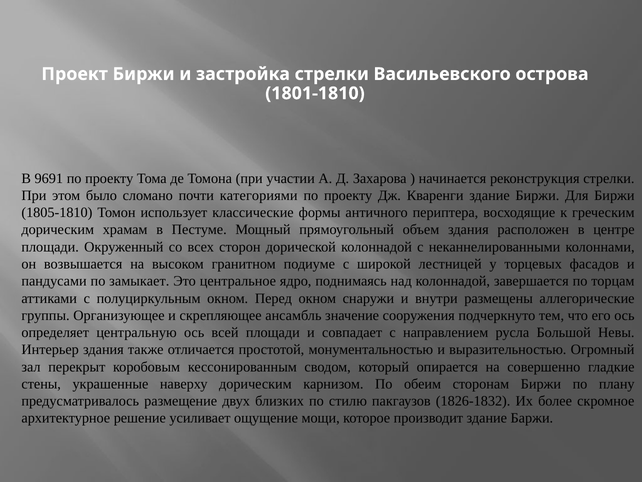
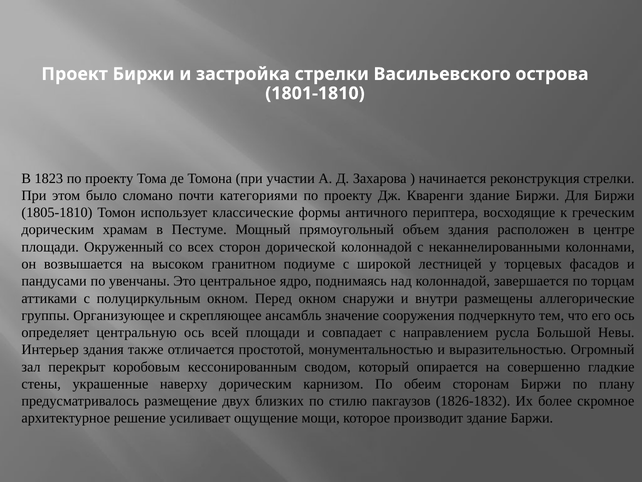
9691: 9691 -> 1823 (49, 178)
замыкает: замыкает -> увенчаны (139, 281)
